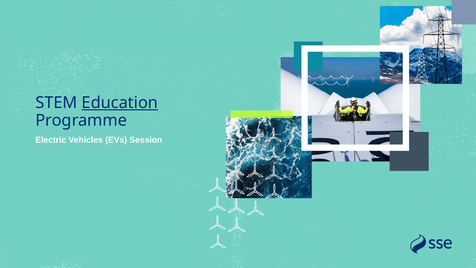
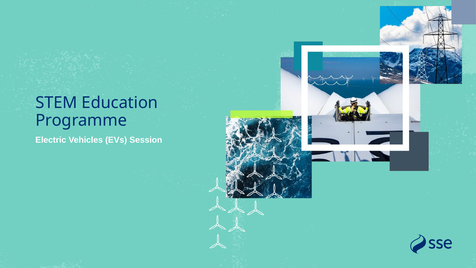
Education underline: present -> none (120, 103)
